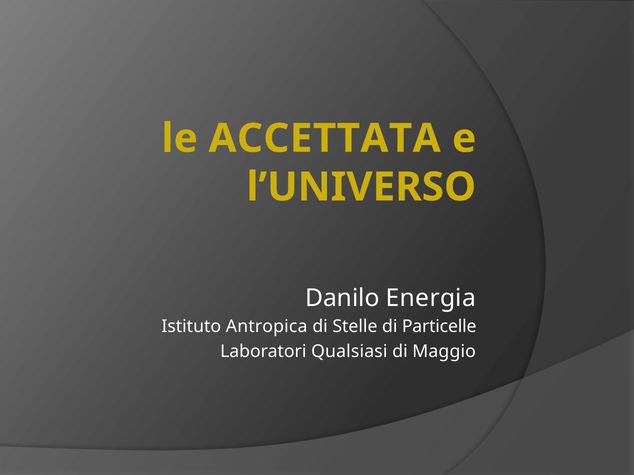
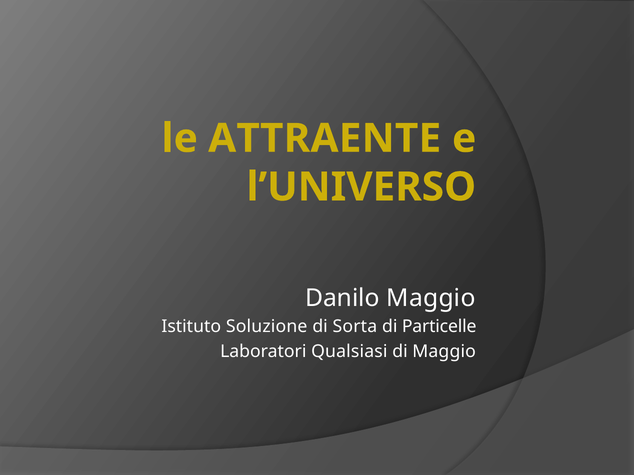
ACCETTATA: ACCETTATA -> ATTRAENTE (325, 139)
Danilo Energia: Energia -> Maggio (431, 299)
Antropica: Antropica -> Soluzione (267, 327)
Stelle: Stelle -> Sorta (355, 327)
